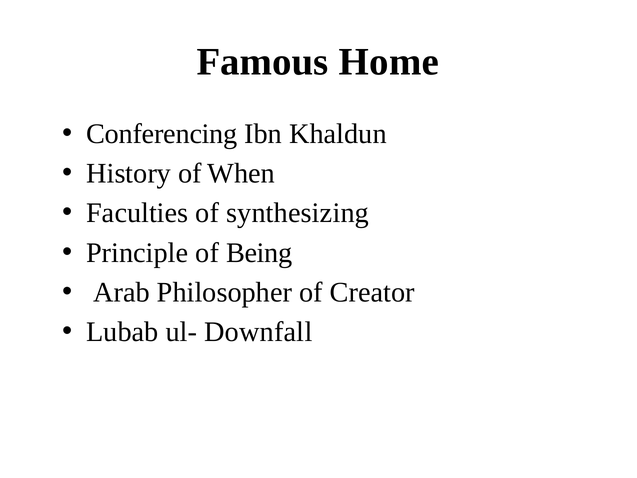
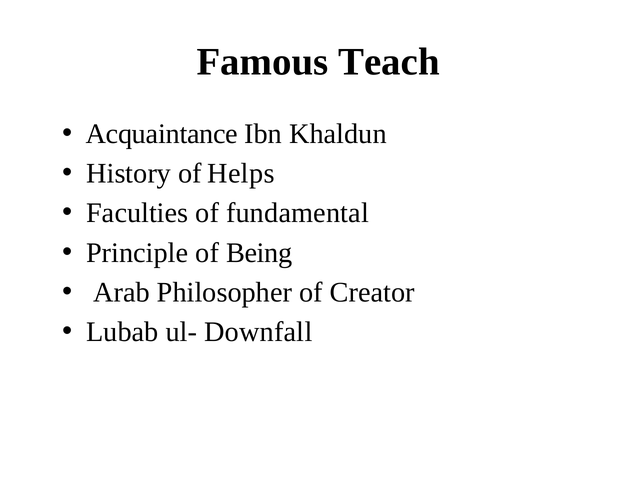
Home: Home -> Teach (389, 62)
Conferencing: Conferencing -> Acquaintance (162, 134)
When: When -> Helps (241, 173)
synthesizing: synthesizing -> fundamental (298, 213)
